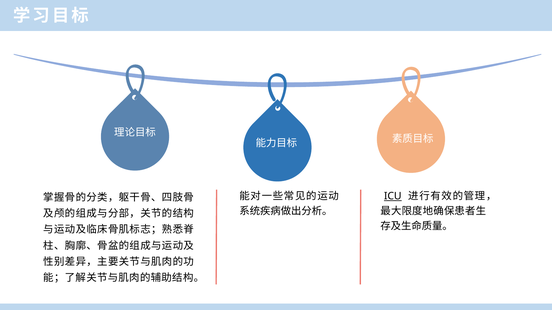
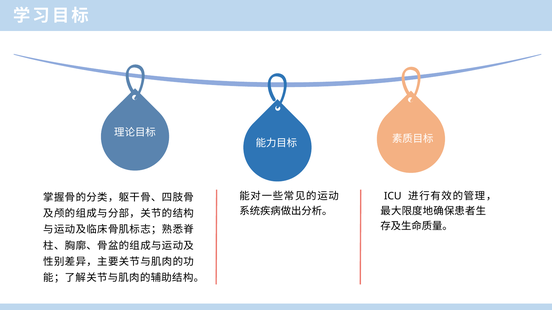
ICU underline: present -> none (393, 197)
